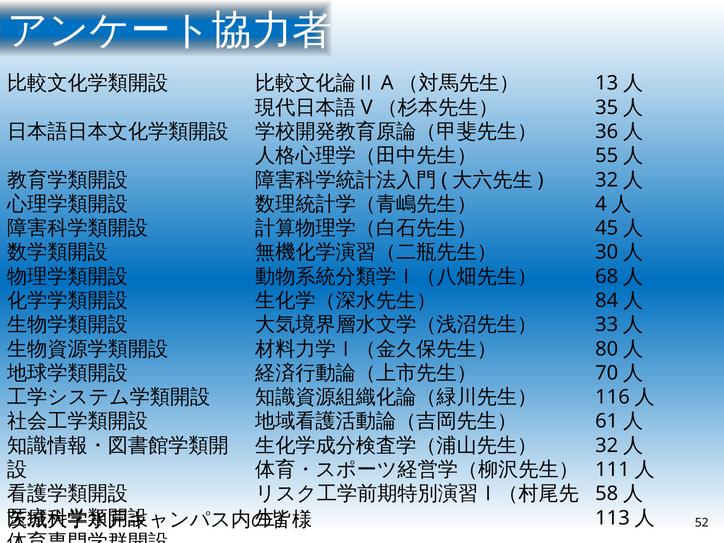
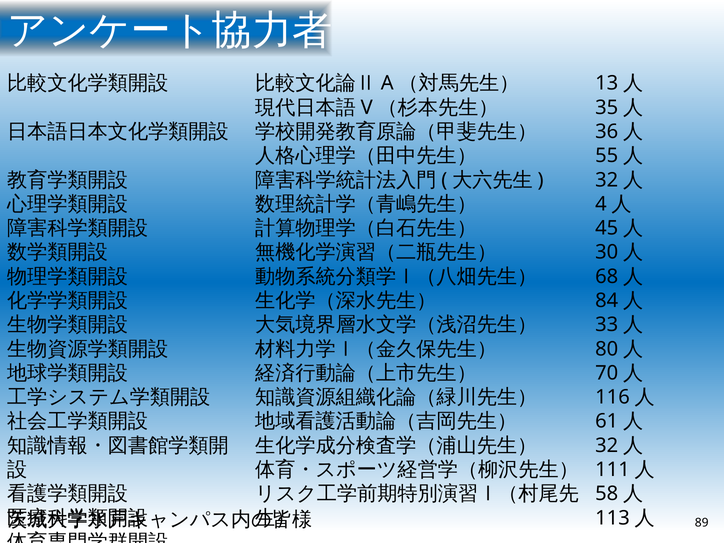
52: 52 -> 89 (702, 523)
